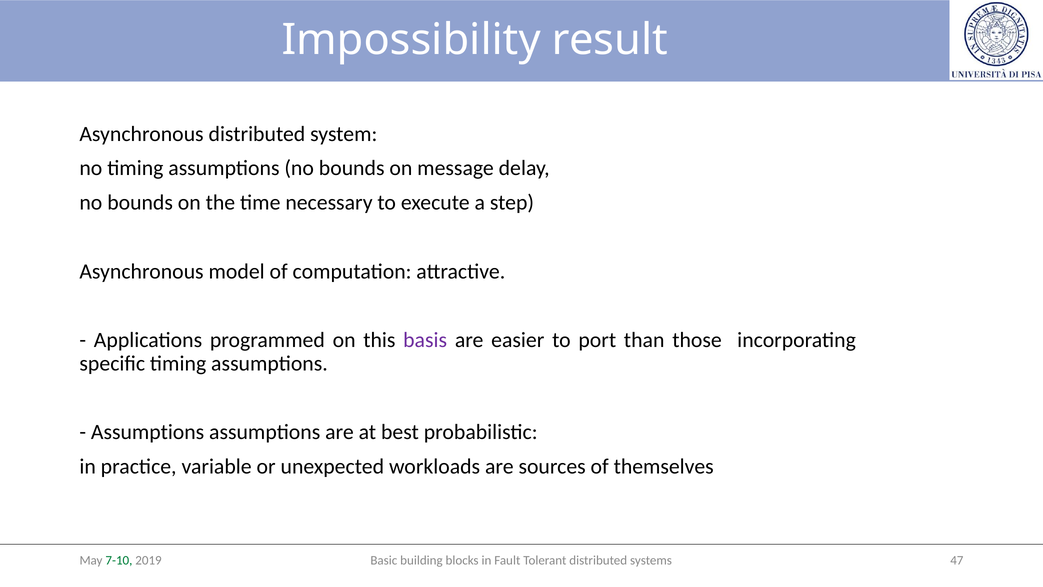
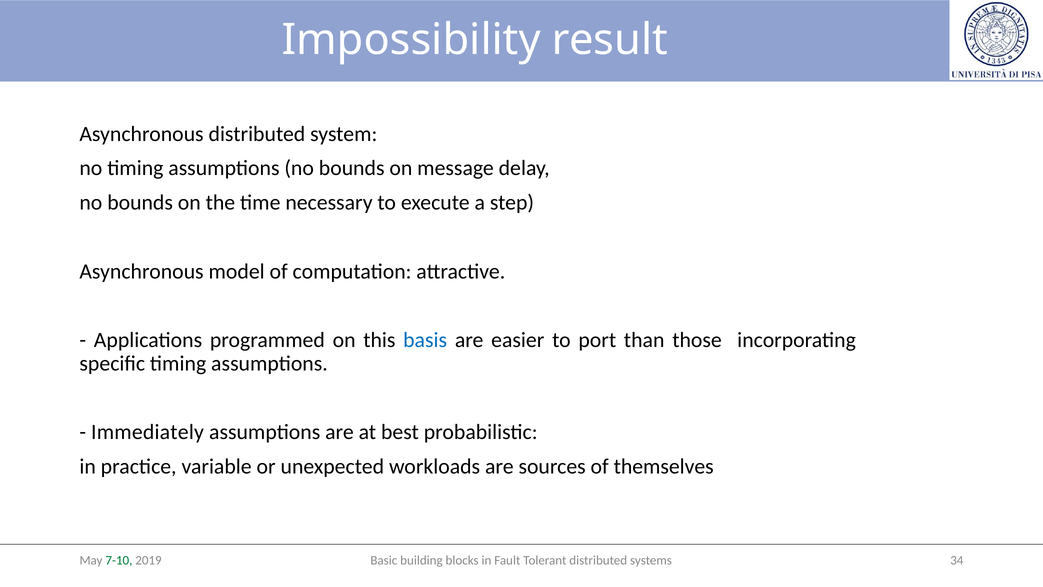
basis colour: purple -> blue (425, 340)
Assumptions: Assumptions -> Immediately (147, 432)
47: 47 -> 34 (957, 560)
